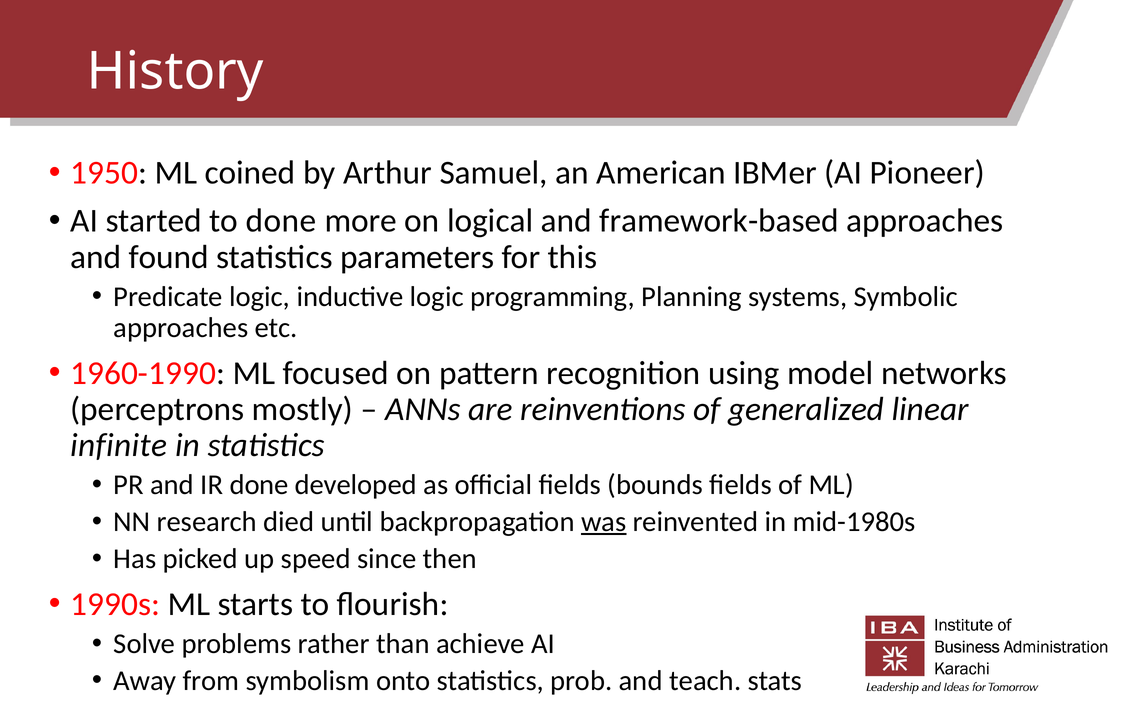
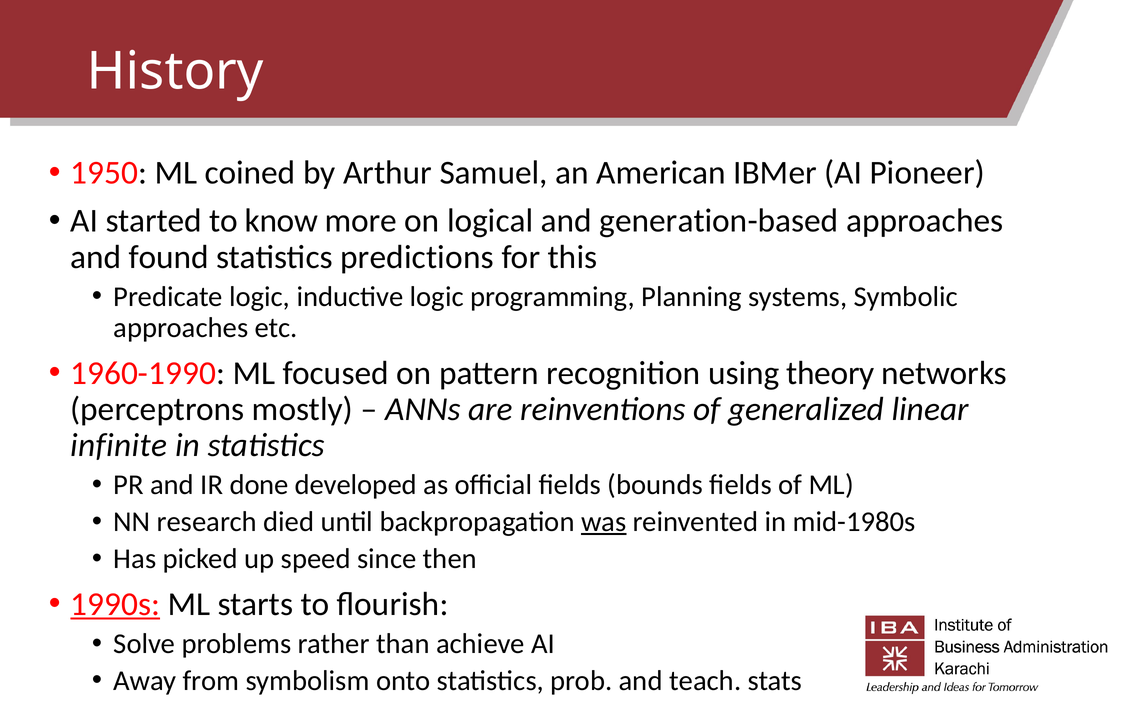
to done: done -> know (281, 221)
framework-based: framework-based -> generation-based (719, 221)
parameters: parameters -> predictions (417, 257)
model: model -> theory (830, 373)
1990s underline: none -> present (115, 604)
